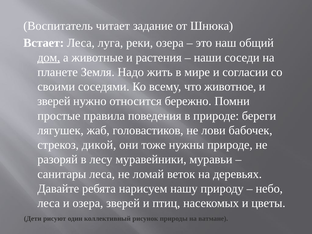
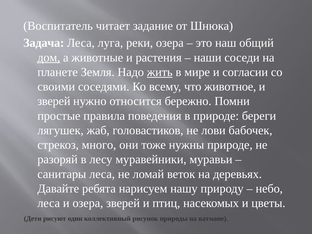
Встает: Встает -> Задача (44, 43)
жить underline: none -> present (160, 72)
дикой: дикой -> много (99, 145)
